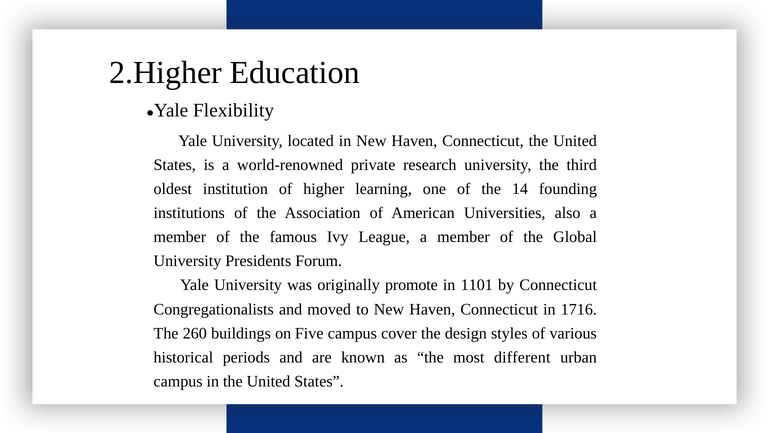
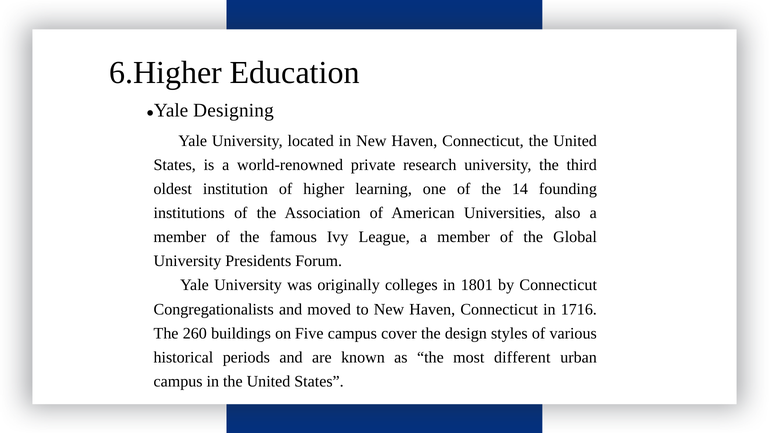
2.Higher: 2.Higher -> 6.Higher (166, 72)
Flexibility: Flexibility -> Designing (234, 110)
promote: promote -> colleges (411, 285)
1101: 1101 -> 1801 (477, 285)
